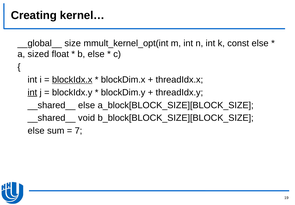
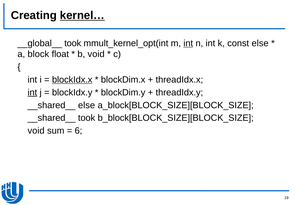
kernel… underline: none -> present (82, 15)
__global__ size: size -> took (73, 43)
int underline: none -> present (188, 43)
sized: sized -> block (38, 54)
b else: else -> void (96, 54)
__shared__ void: void -> took (87, 118)
else: else -> void (36, 130)
7: 7 -> 6 (78, 130)
